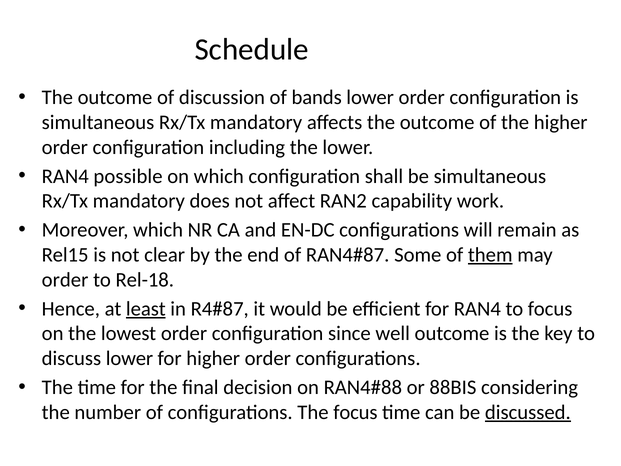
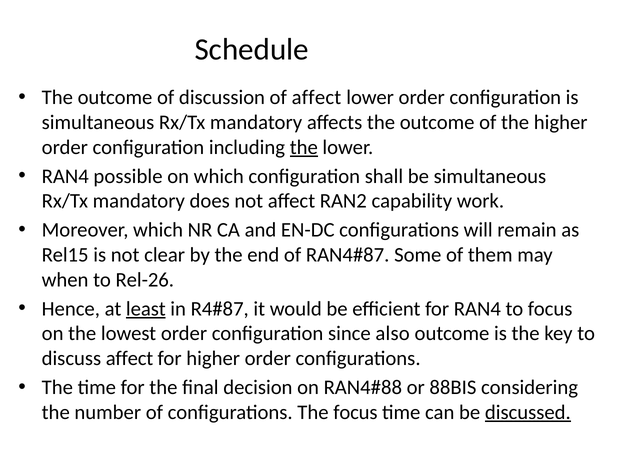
of bands: bands -> affect (316, 97)
the underline: none -> present (304, 147)
them underline: present -> none (490, 255)
order: order -> when (65, 280)
Rel-18: Rel-18 -> Rel-26 (145, 280)
well: well -> also (393, 333)
discuss lower: lower -> affect (130, 358)
